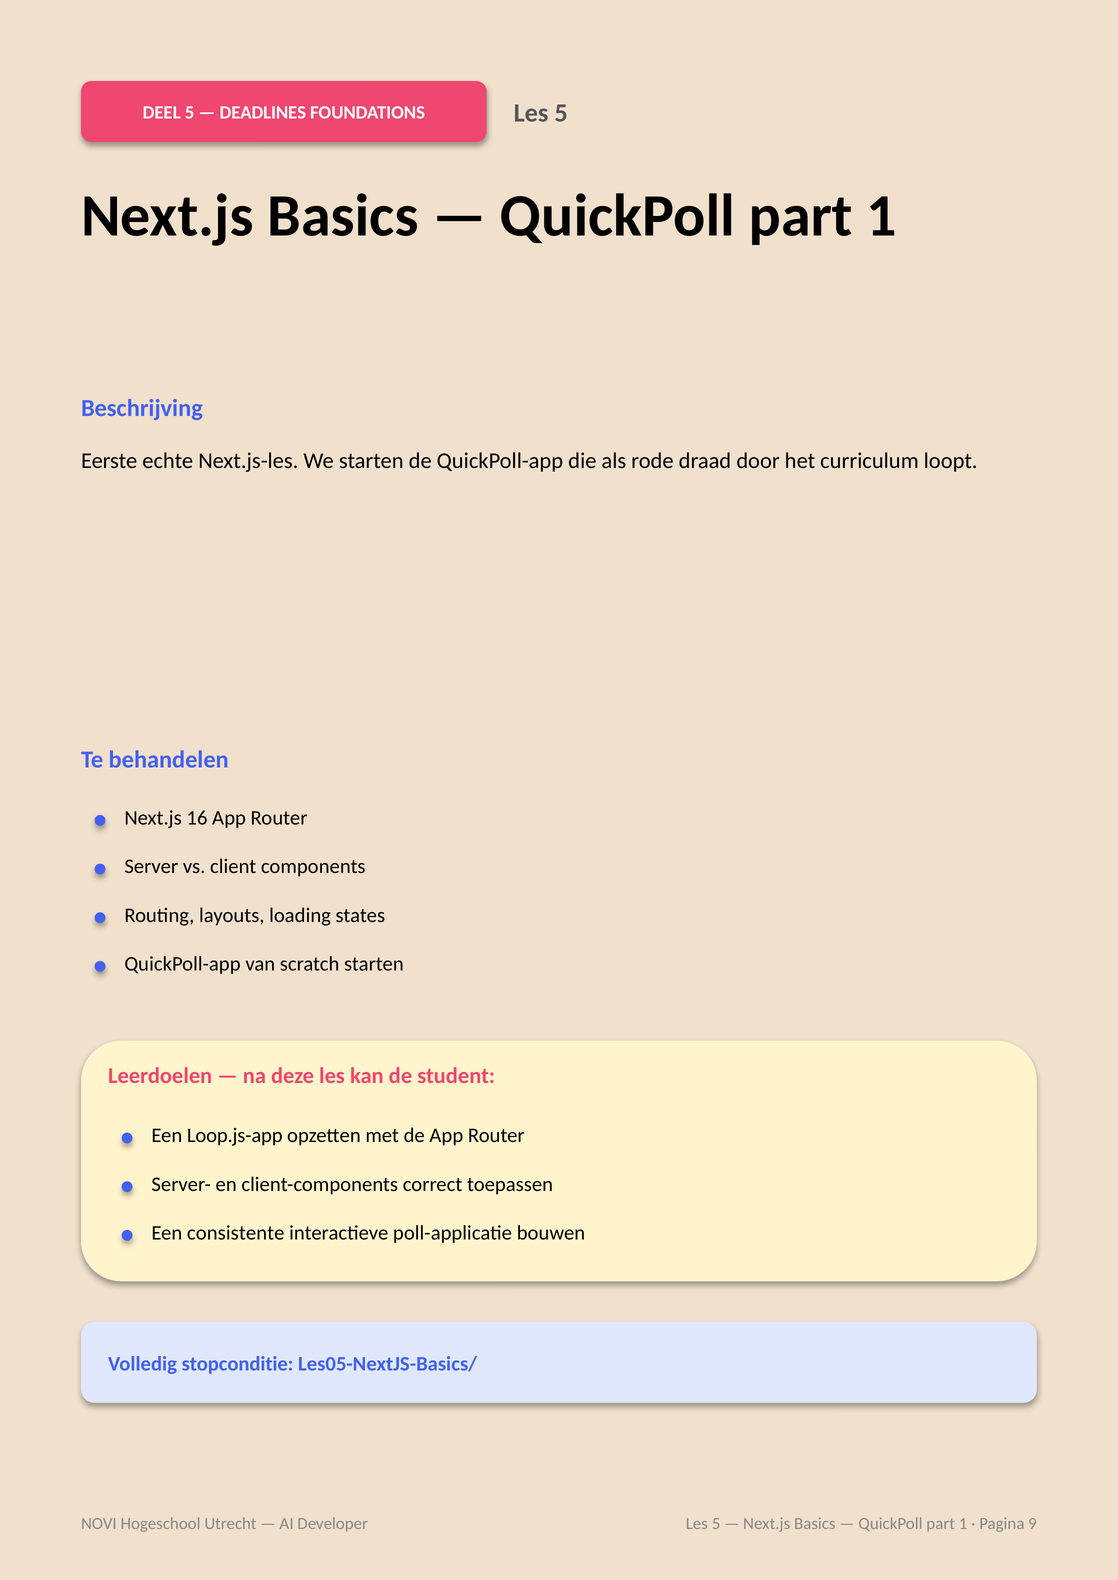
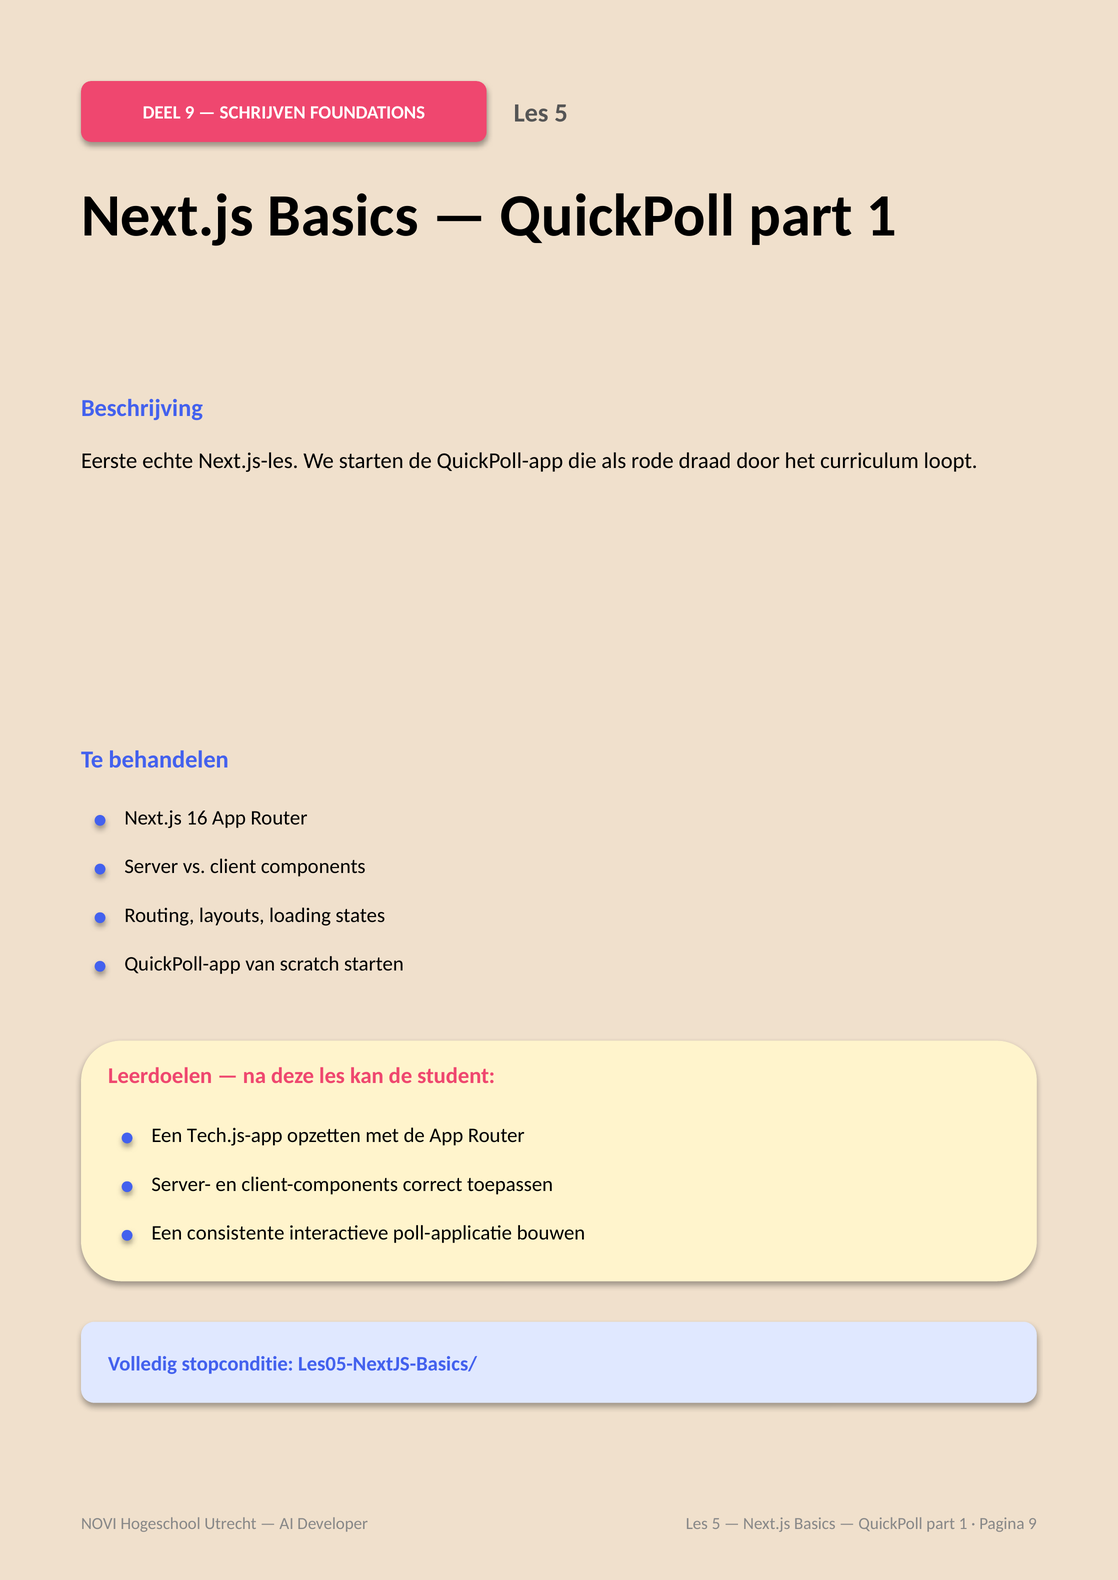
DEEL 5: 5 -> 9 (190, 113)
DEADLINES: DEADLINES -> SCHRIJVEN (263, 113)
Loop.js-app: Loop.js-app -> Tech.js-app (235, 1136)
